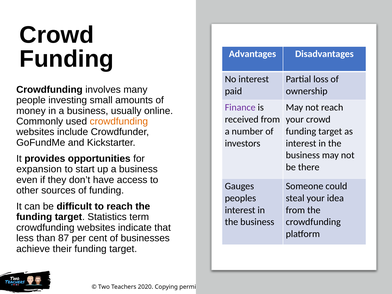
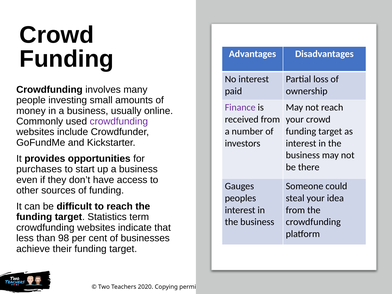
crowdfunding colour: orange -> purple (119, 121)
expansion: expansion -> purchases (39, 169)
87: 87 -> 98 (64, 238)
